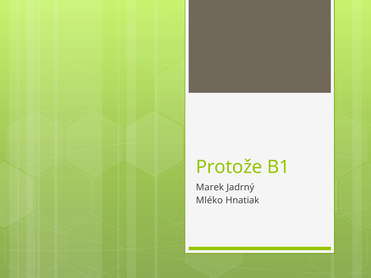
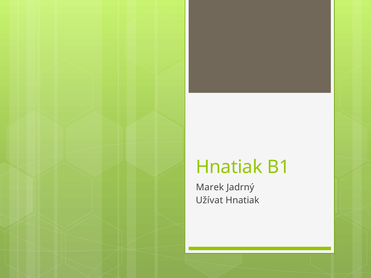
Protože: Protože -> Hnatiak (229, 167)
Mléko: Mléko -> Užívat (209, 200)
